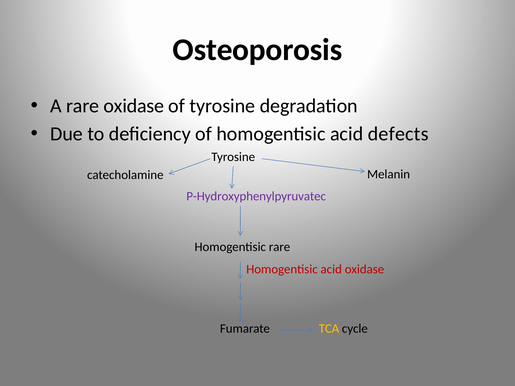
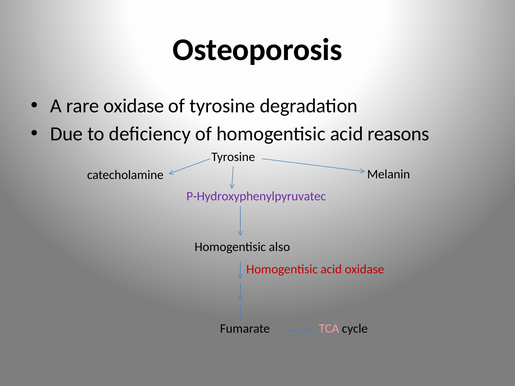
defects: defects -> reasons (398, 134)
Homogentisic rare: rare -> also (279, 247)
TCA colour: yellow -> pink (329, 329)
